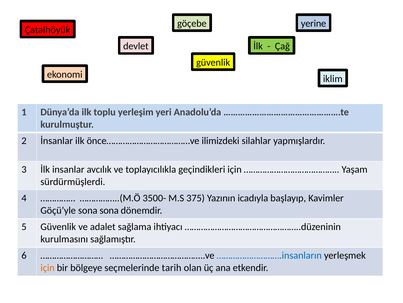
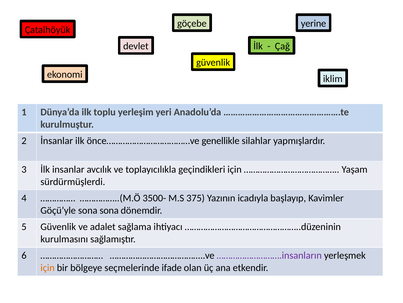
ilimizdeki: ilimizdeki -> genellikle (221, 140)
……………………….insanların colour: blue -> purple (269, 255)
tarih: tarih -> ifade (172, 267)
